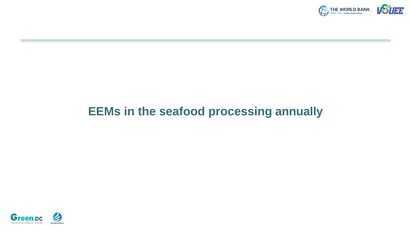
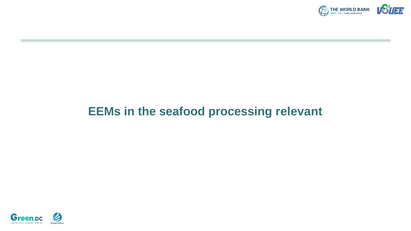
annually: annually -> relevant (299, 112)
